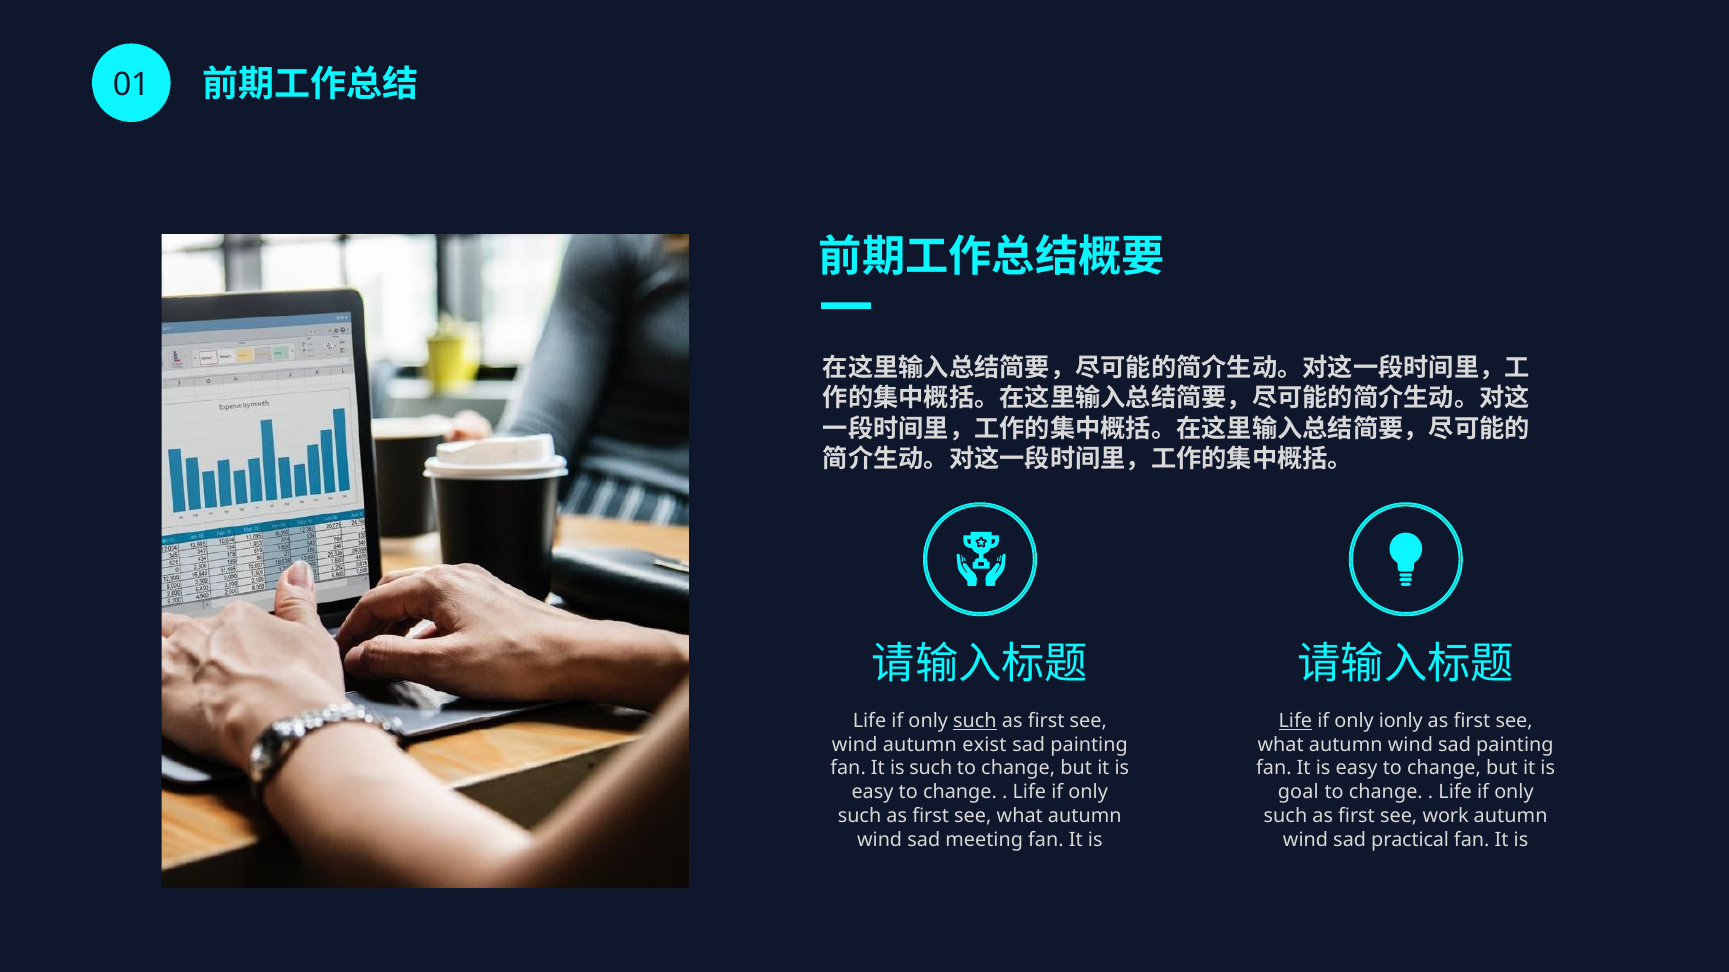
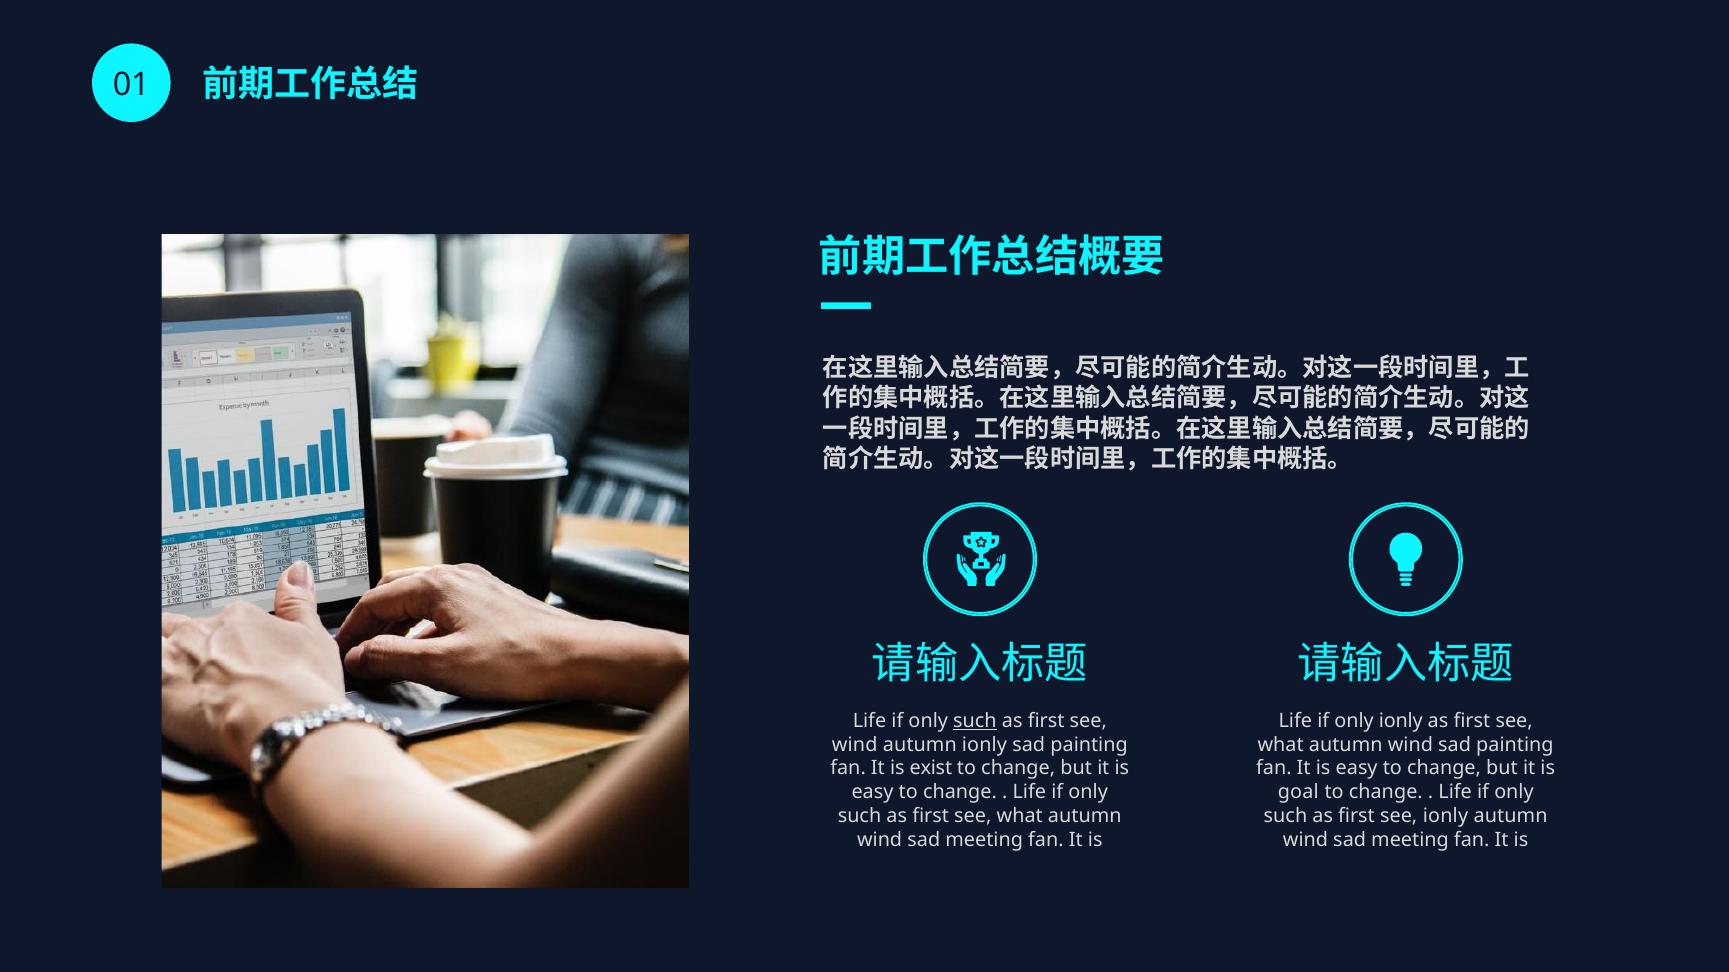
Life underline: present -> none (1295, 721)
autumn exist: exist -> ionly (985, 745)
is such: such -> exist (931, 769)
see work: work -> ionly (1445, 816)
practical: practical -> meeting (1410, 840)
